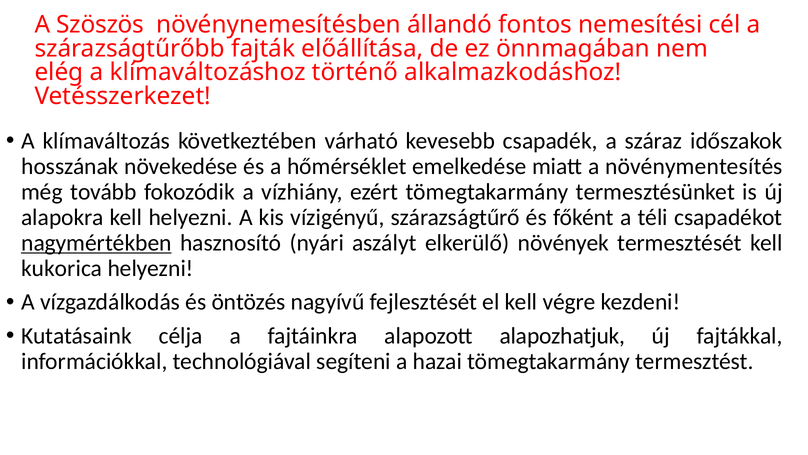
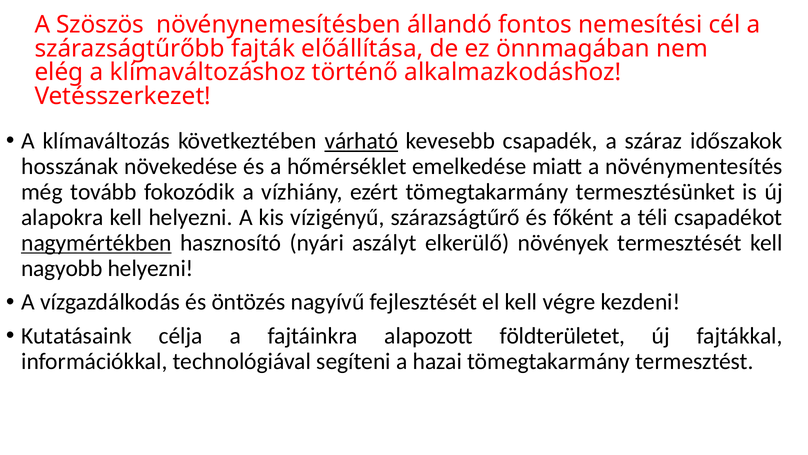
várható underline: none -> present (361, 141)
kukorica: kukorica -> nagyobb (62, 268)
alapozhatjuk: alapozhatjuk -> földterületet (562, 336)
